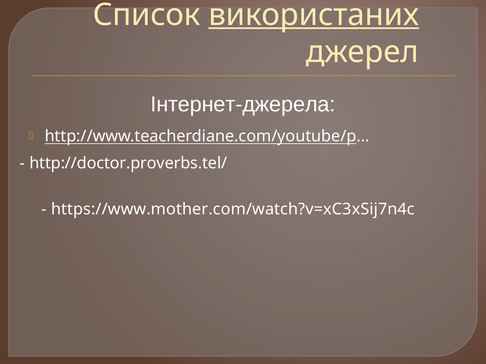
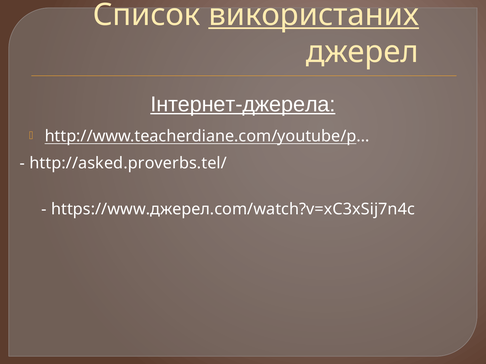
Інтернет-джерела underline: none -> present (243, 104)
http://doctor.proverbs.tel/: http://doctor.proverbs.tel/ -> http://asked.proverbs.tel/ (128, 163)
https://www.mother.com/watch?v=xC3xSij7n4c: https://www.mother.com/watch?v=xC3xSij7n4c -> https://www.джерел.com/watch?v=xC3xSij7n4c (233, 210)
